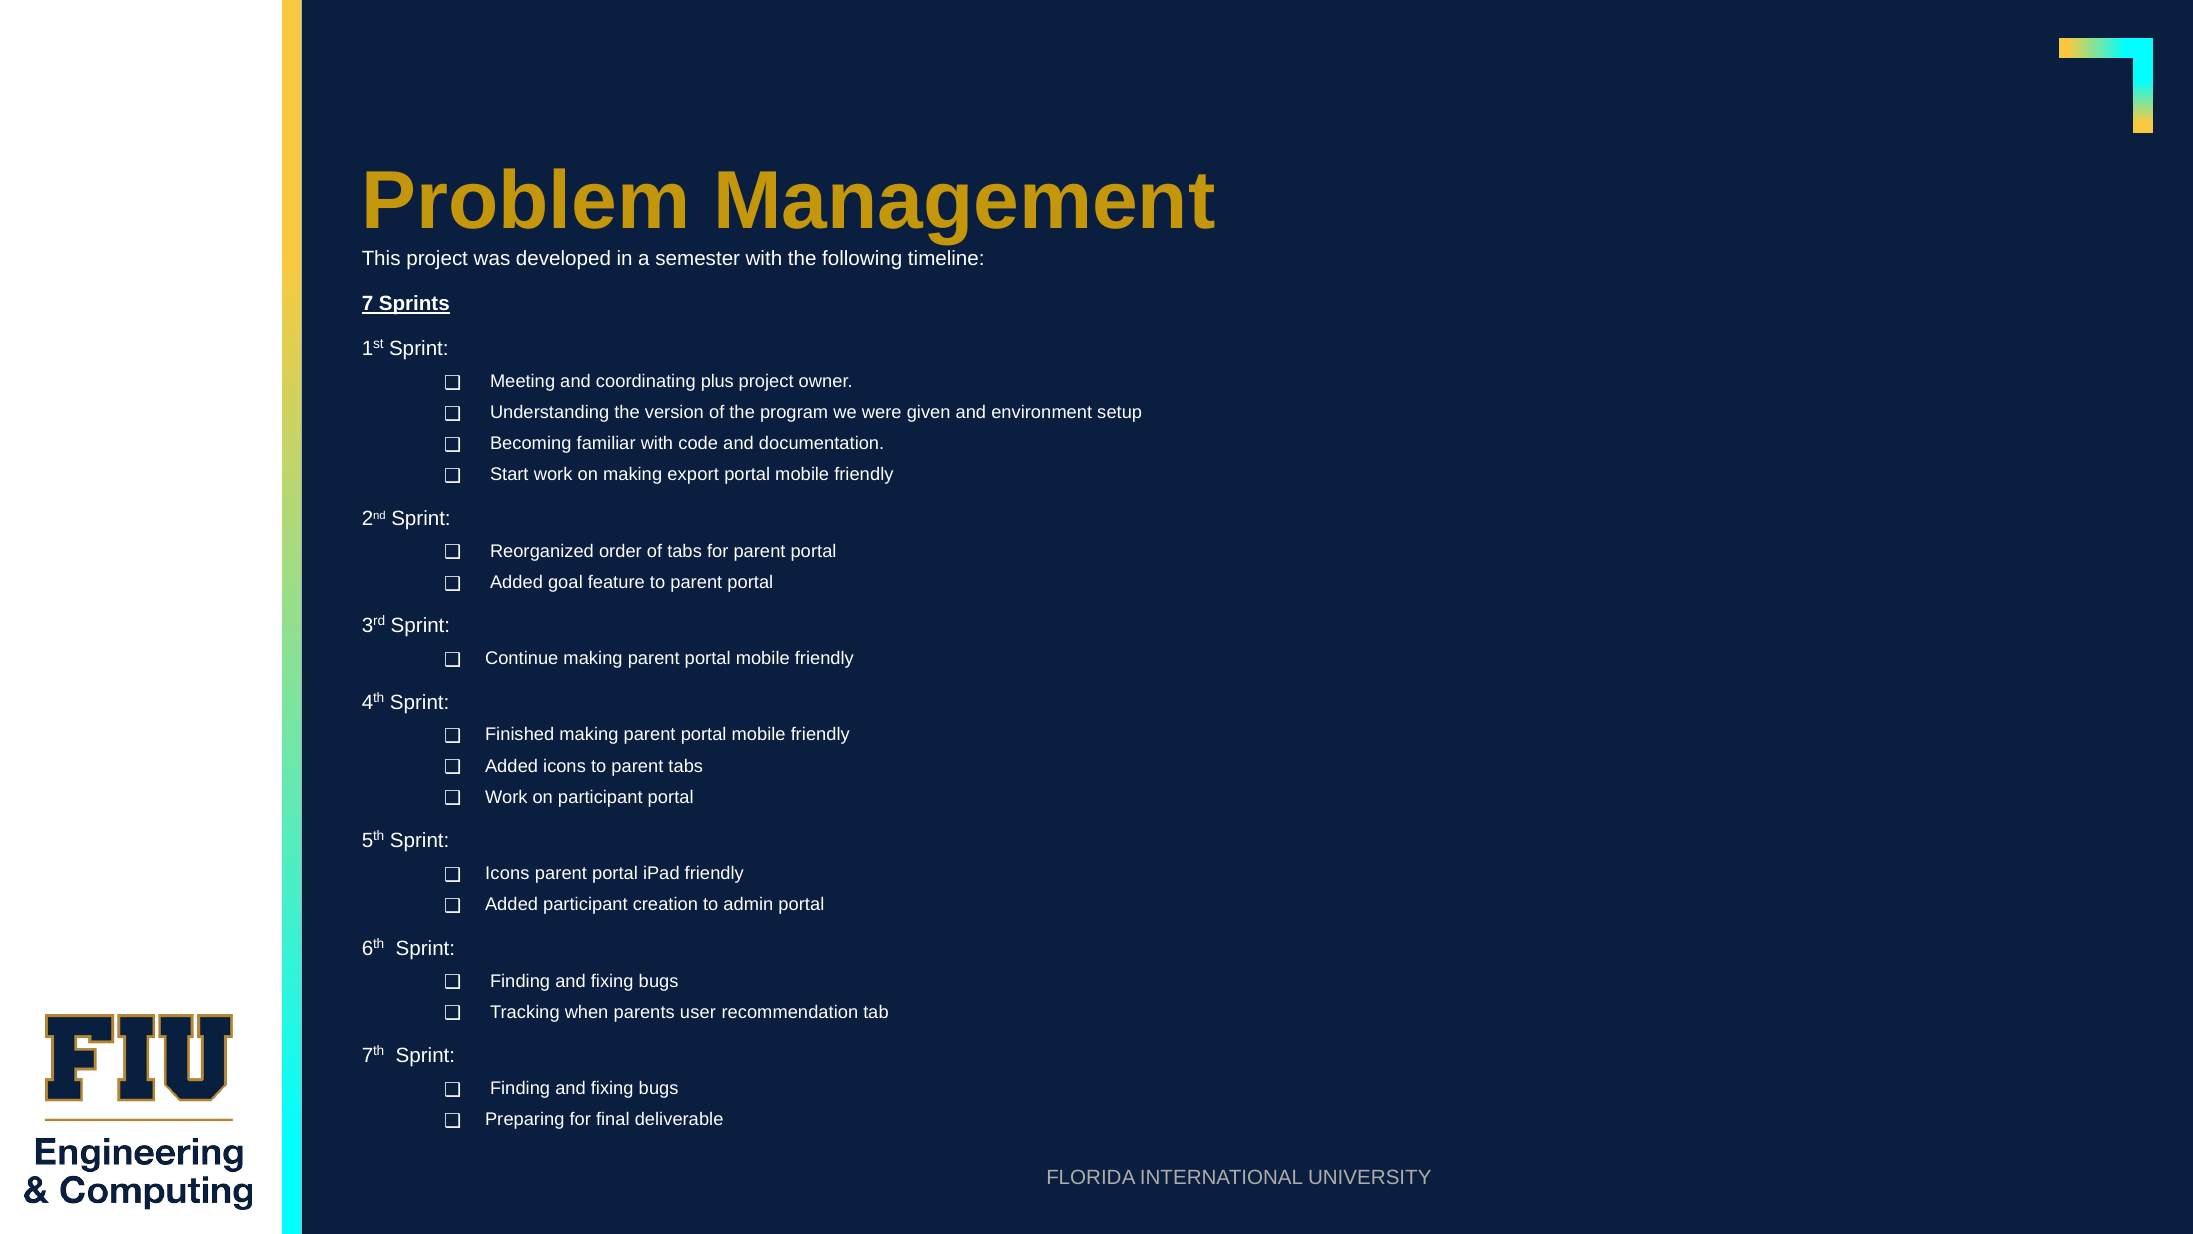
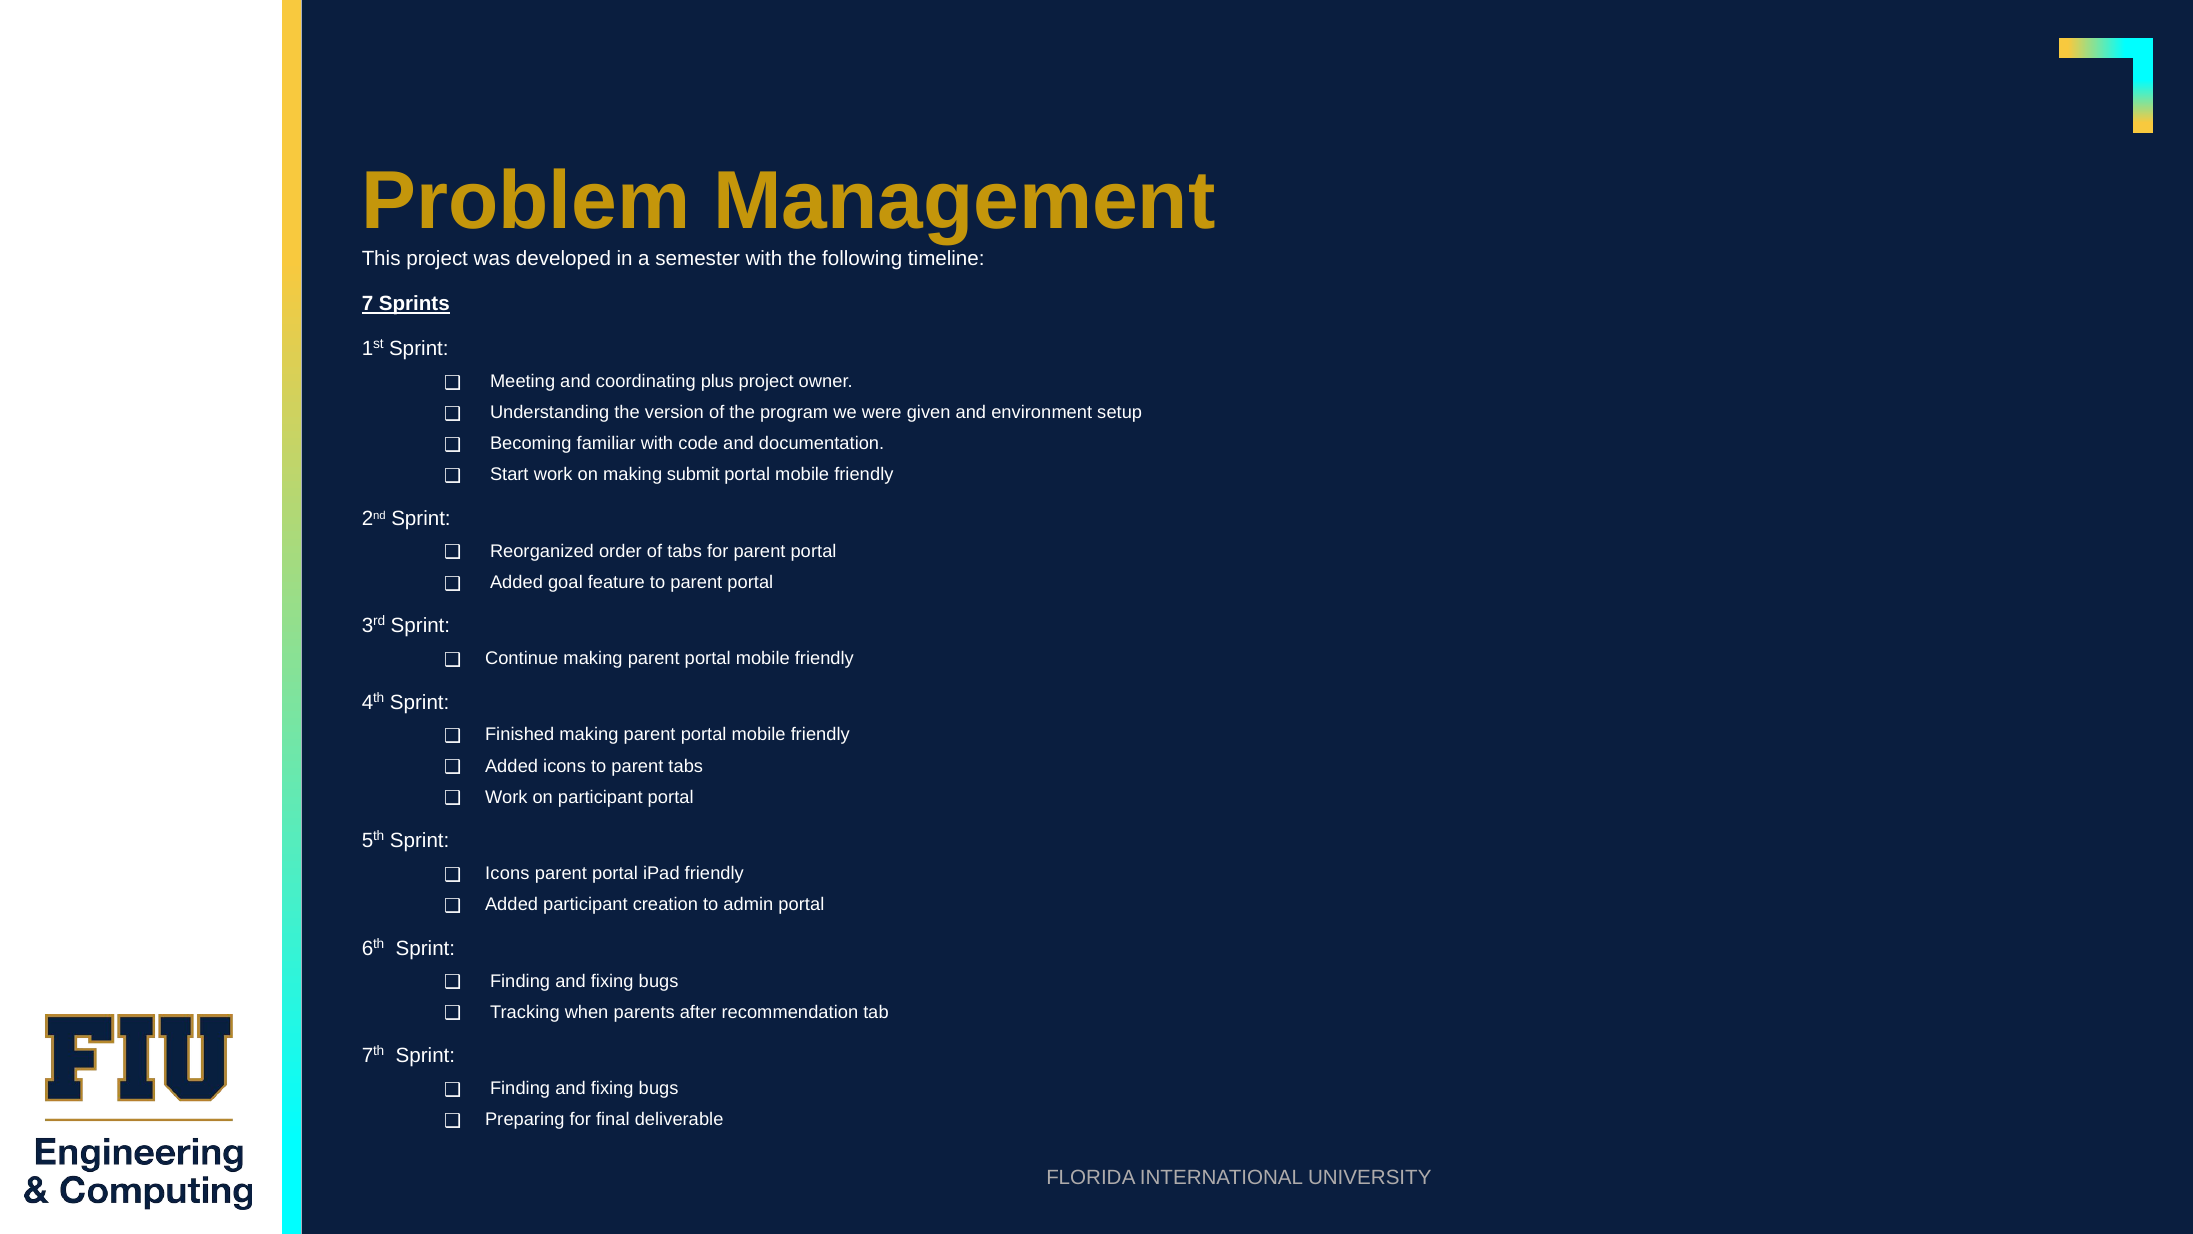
export: export -> submit (693, 475)
user: user -> after (698, 1012)
